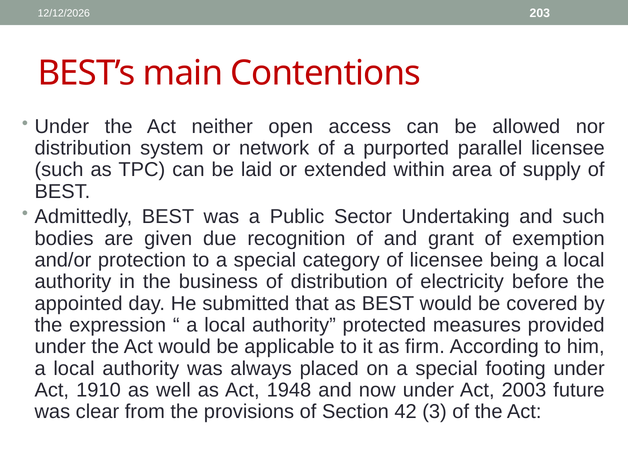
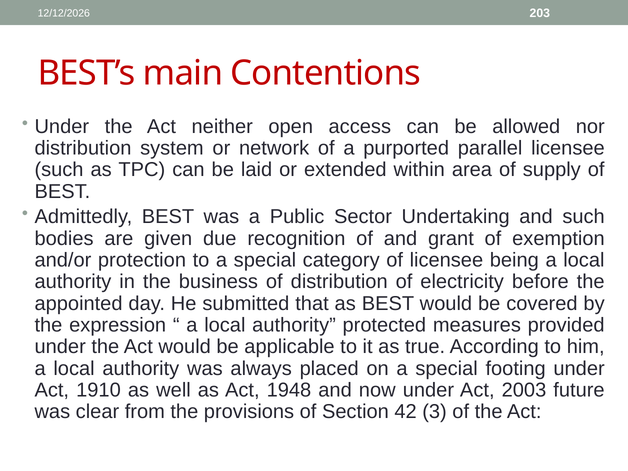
firm: firm -> true (425, 347)
